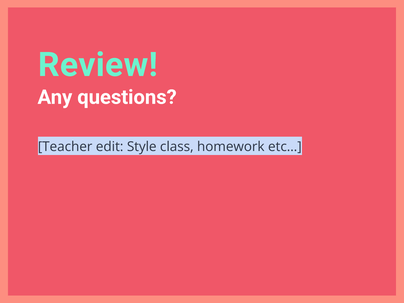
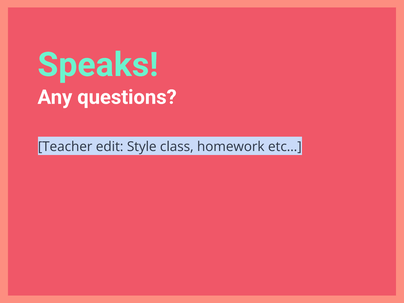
Review: Review -> Speaks (98, 65)
